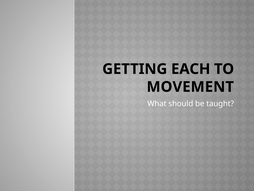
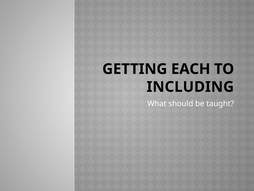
MOVEMENT: MOVEMENT -> INCLUDING (190, 87)
